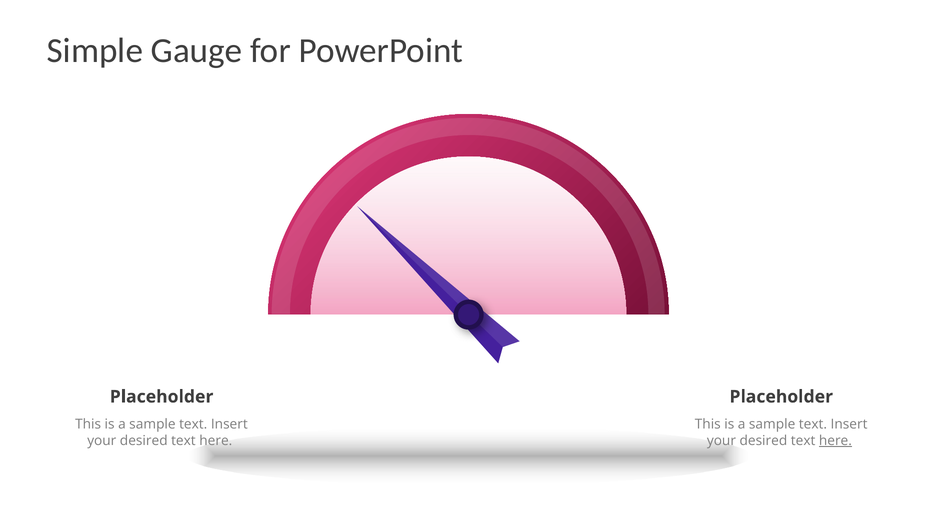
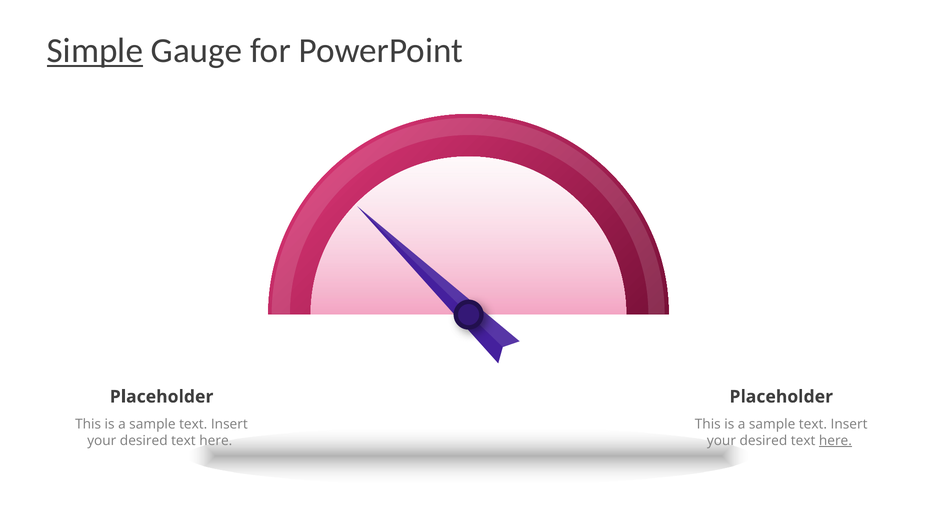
Simple underline: none -> present (95, 51)
